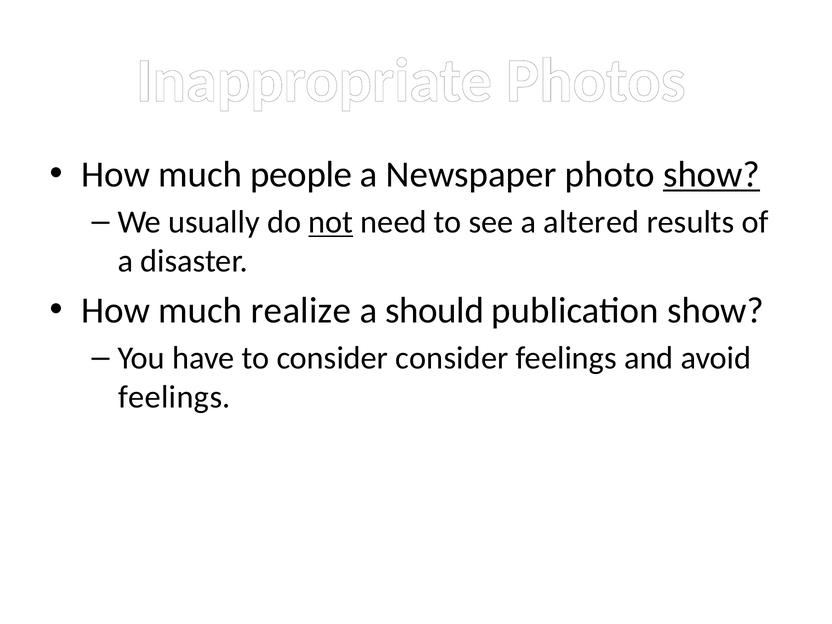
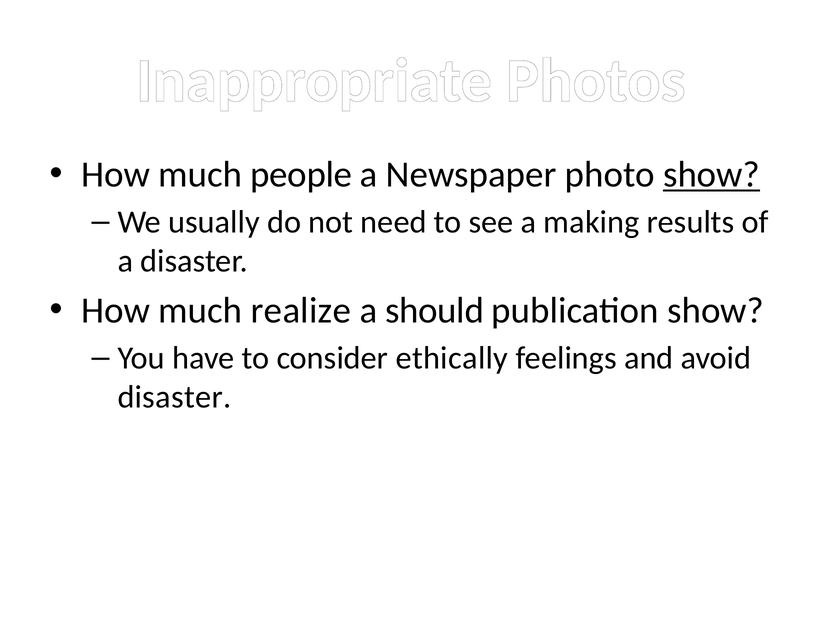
not underline: present -> none (331, 222)
altered: altered -> making (592, 222)
consider consider: consider -> ethically (452, 358)
feelings: feelings -> disaster (174, 397)
